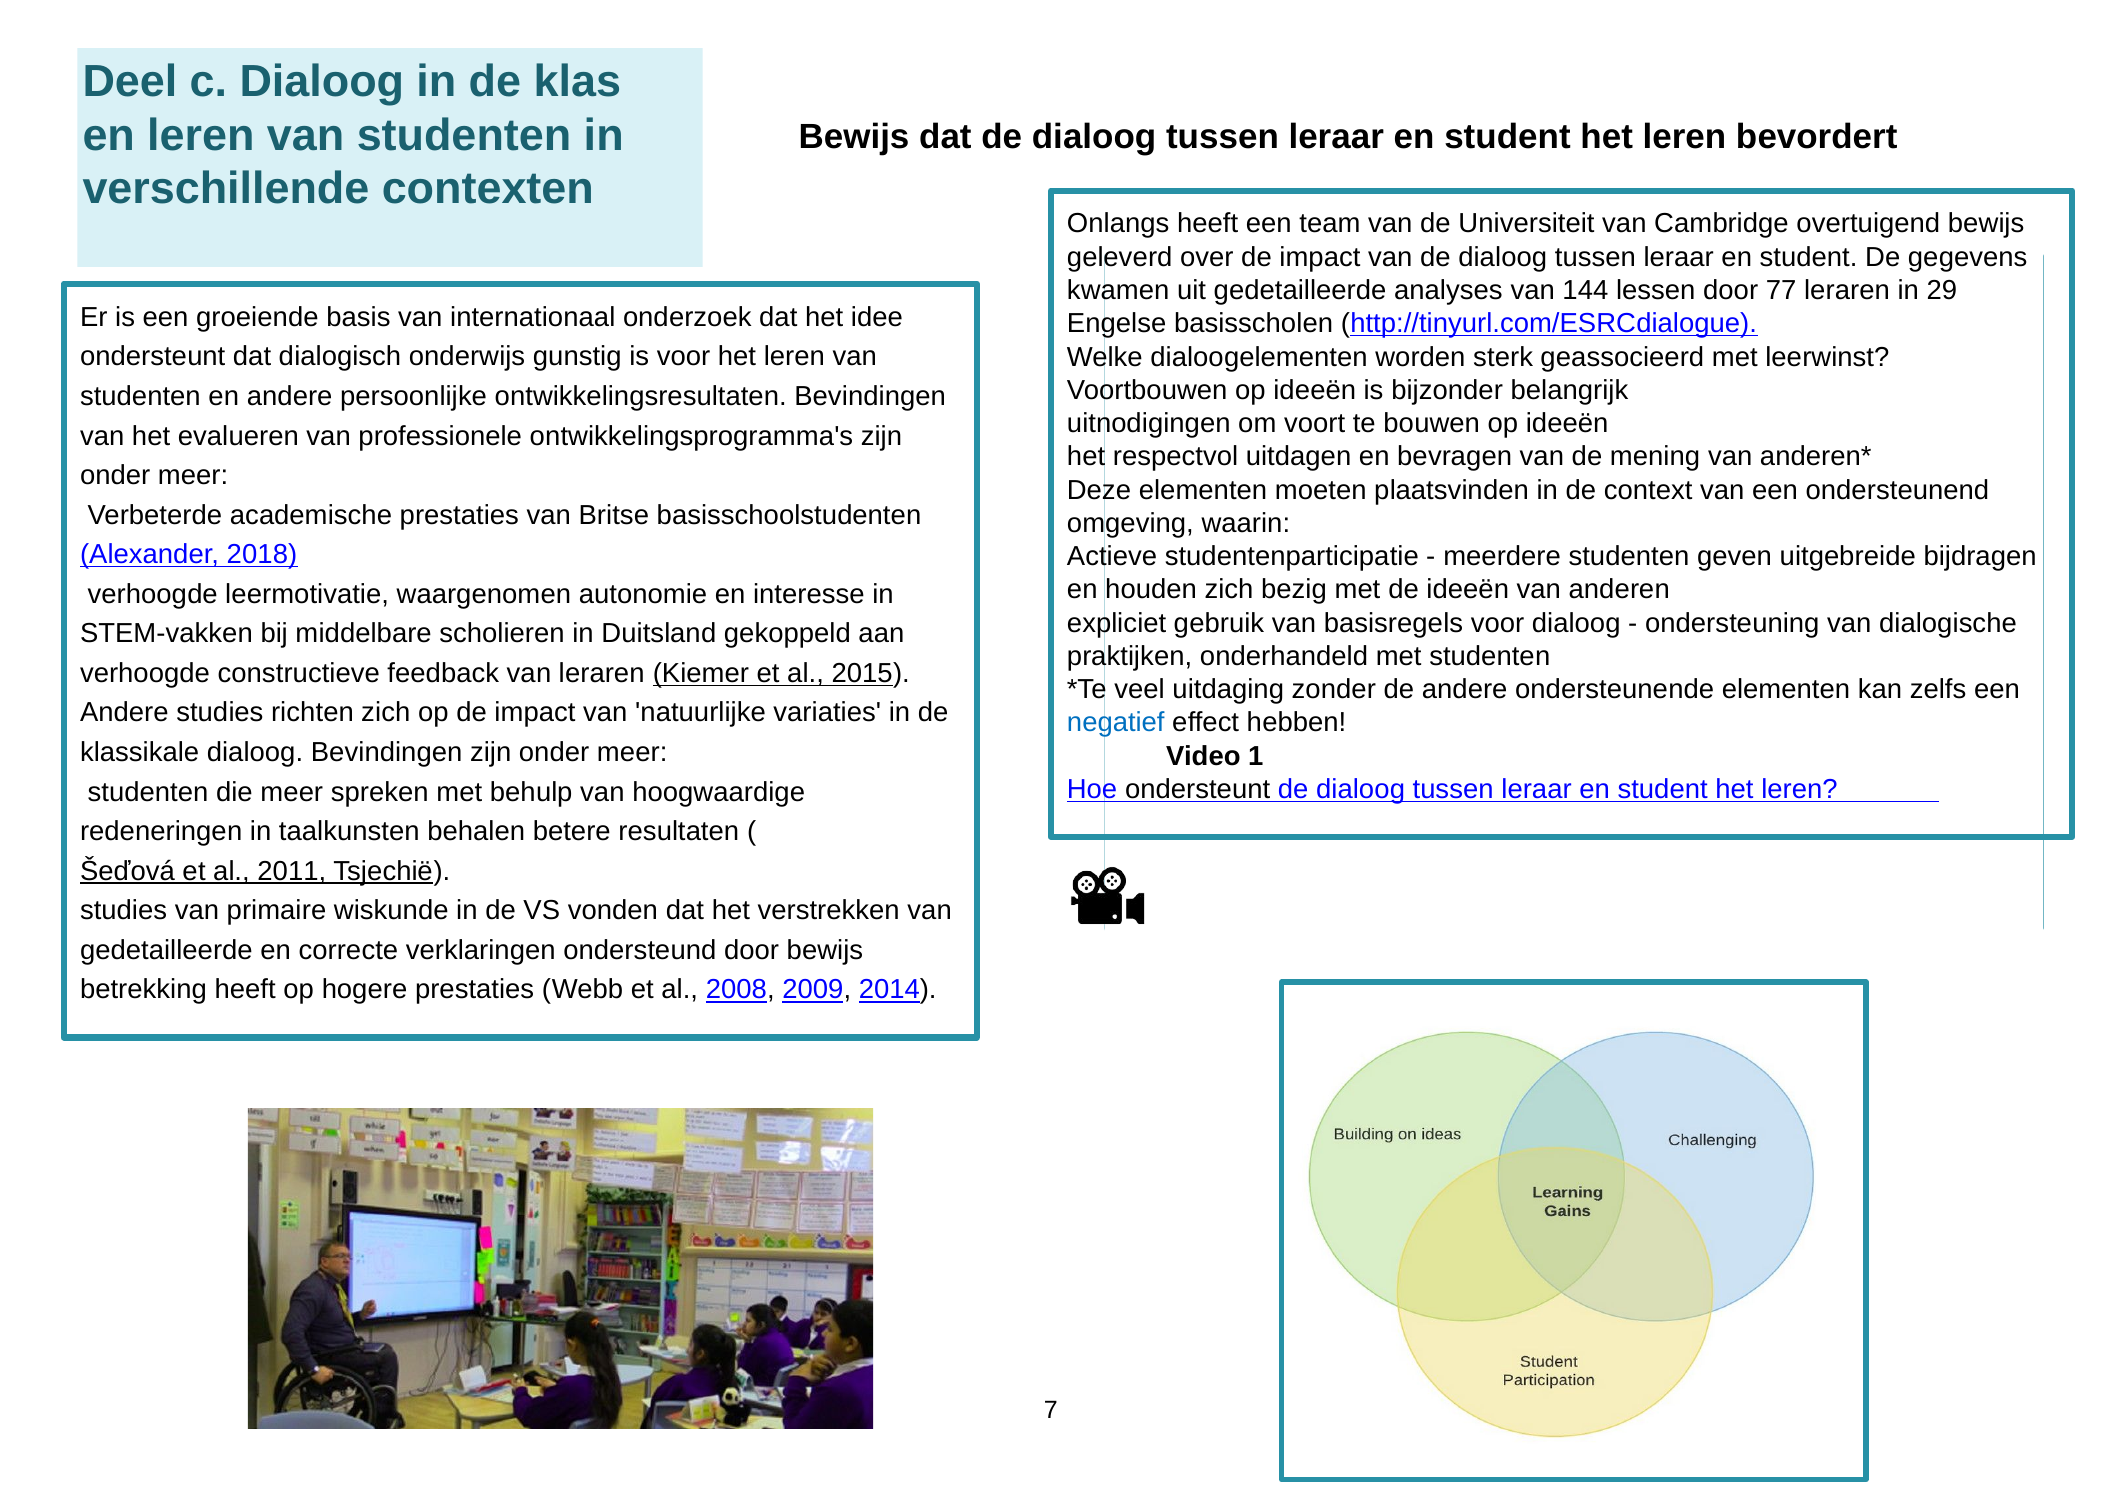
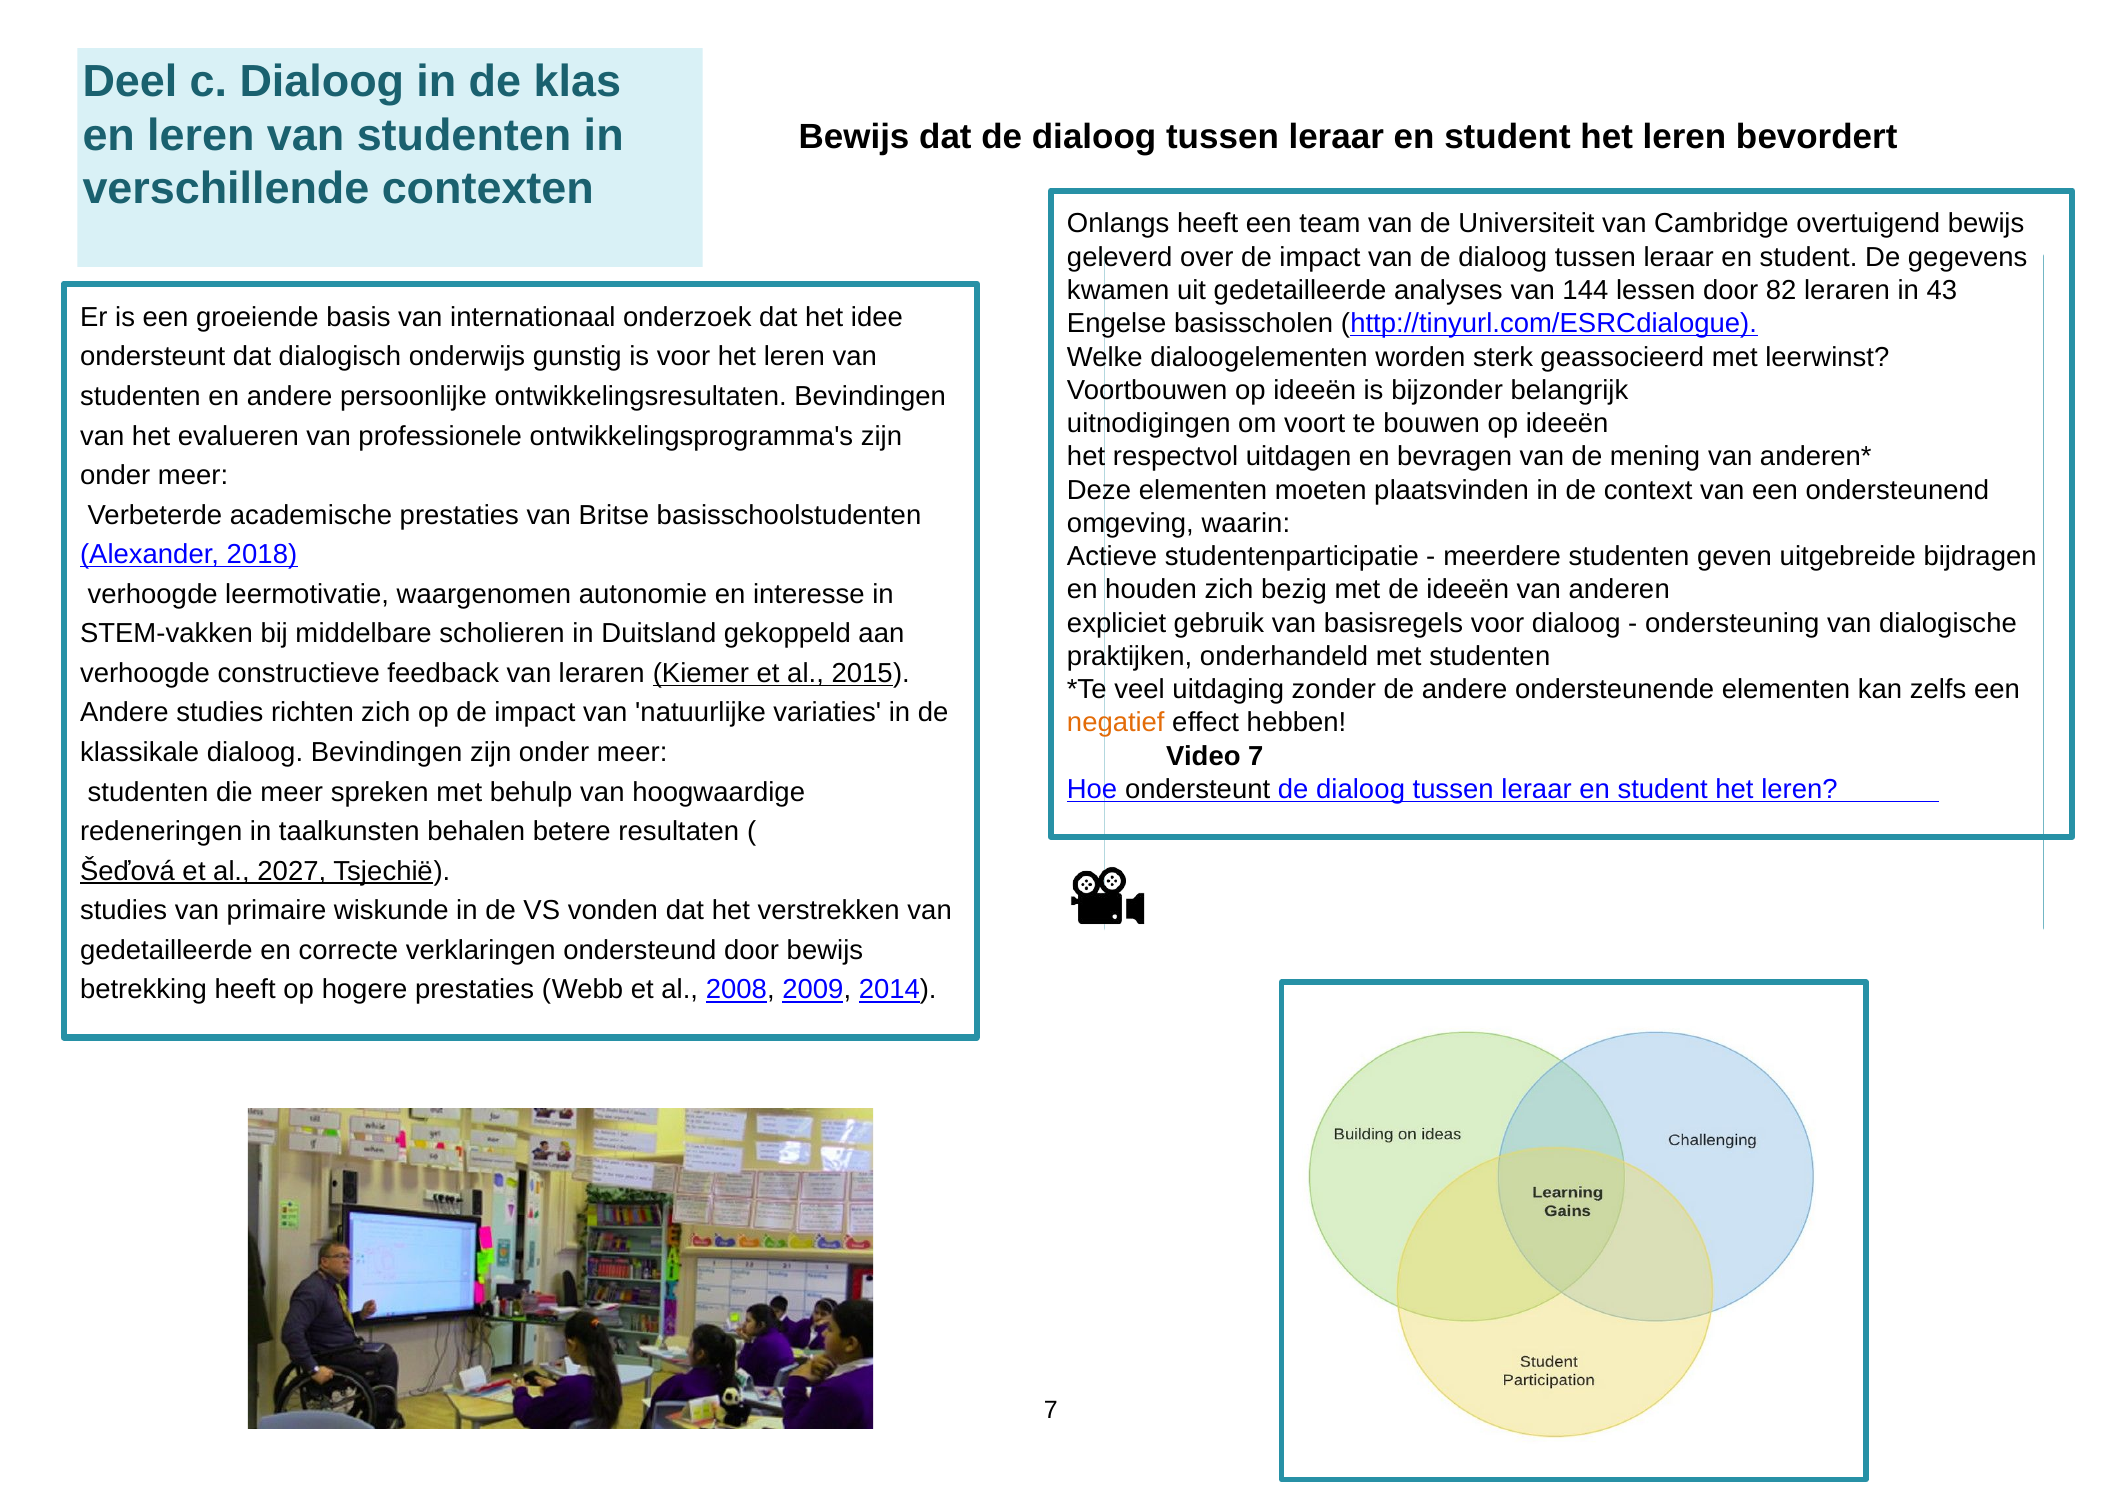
77: 77 -> 82 (1781, 290)
29: 29 -> 43 (1942, 290)
negatief colour: blue -> orange (1116, 723)
Video 1: 1 -> 7 (1256, 756)
2011: 2011 -> 2027 (292, 871)
